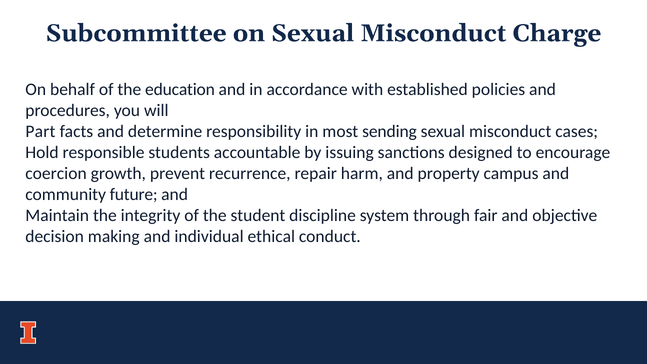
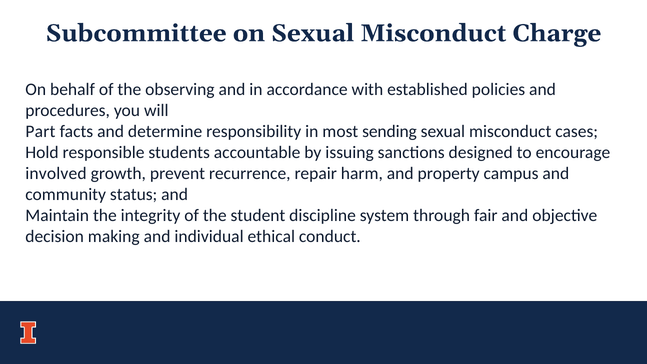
education: education -> observing (180, 89)
coercion: coercion -> involved (56, 173)
future: future -> status (134, 194)
